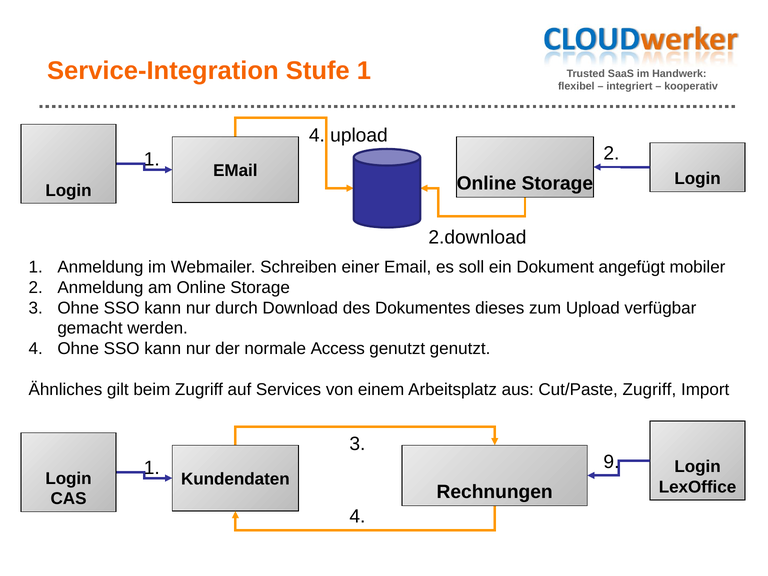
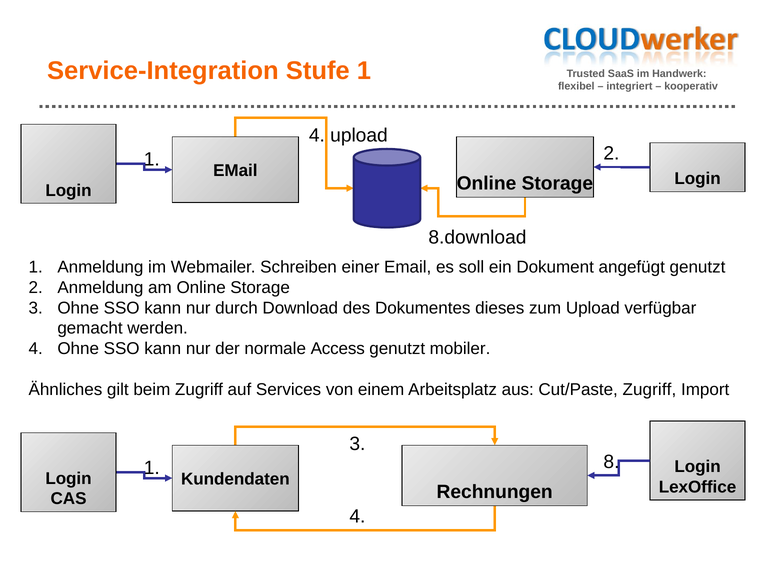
2.download: 2.download -> 8.download (477, 237)
angefügt mobiler: mobiler -> genutzt (697, 267)
genutzt genutzt: genutzt -> mobiler (460, 349)
9: 9 -> 8 (611, 462)
